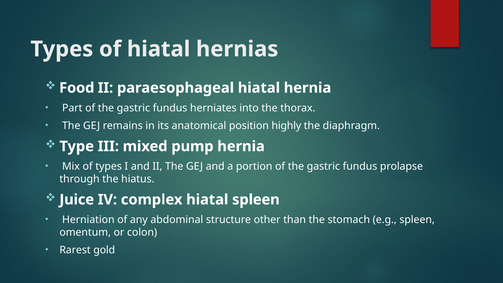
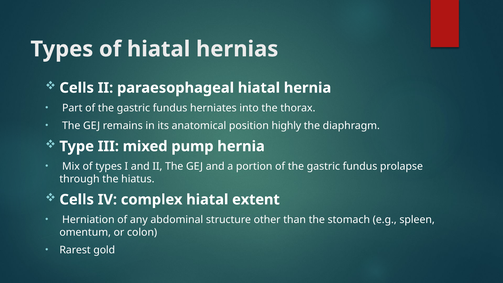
Food: Food -> Cells (77, 88)
Juice: Juice -> Cells (77, 200)
hiatal spleen: spleen -> extent (256, 200)
